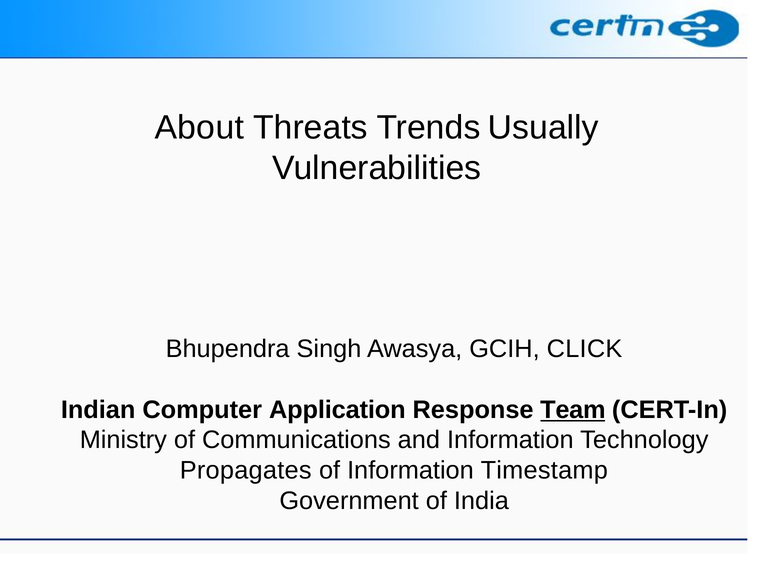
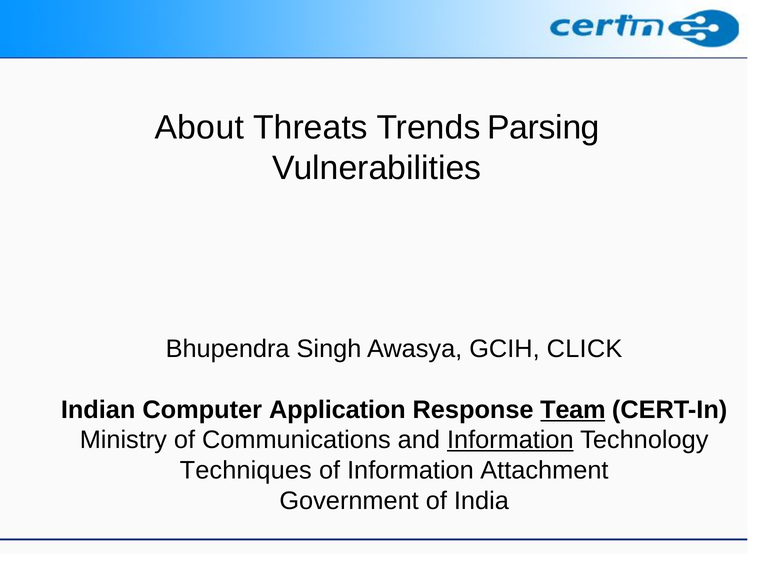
Usually: Usually -> Parsing (544, 128)
Information underline: none -> present (510, 440)
Propagates: Propagates -> Techniques (246, 470)
Timestamp: Timestamp -> Attachment (544, 470)
